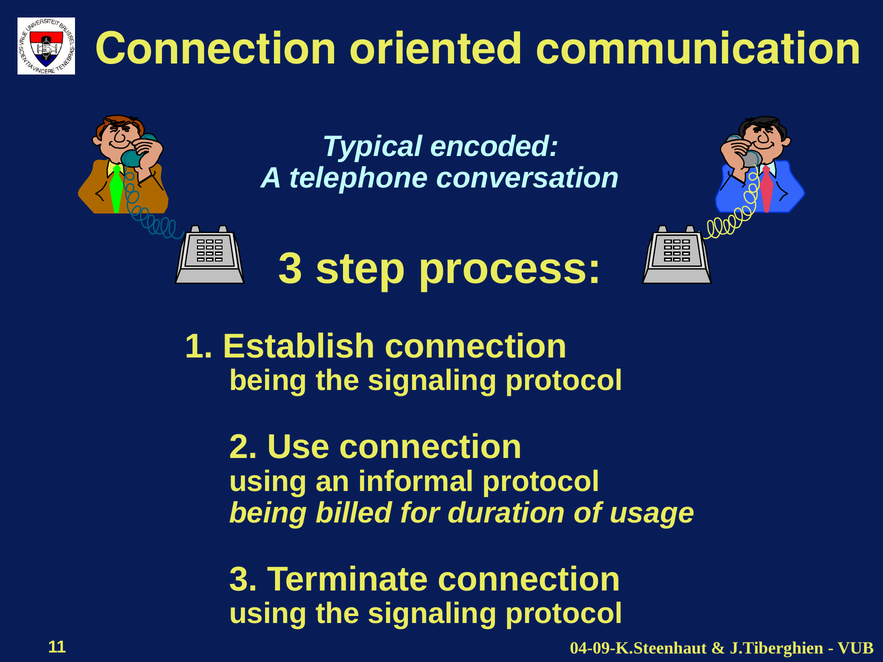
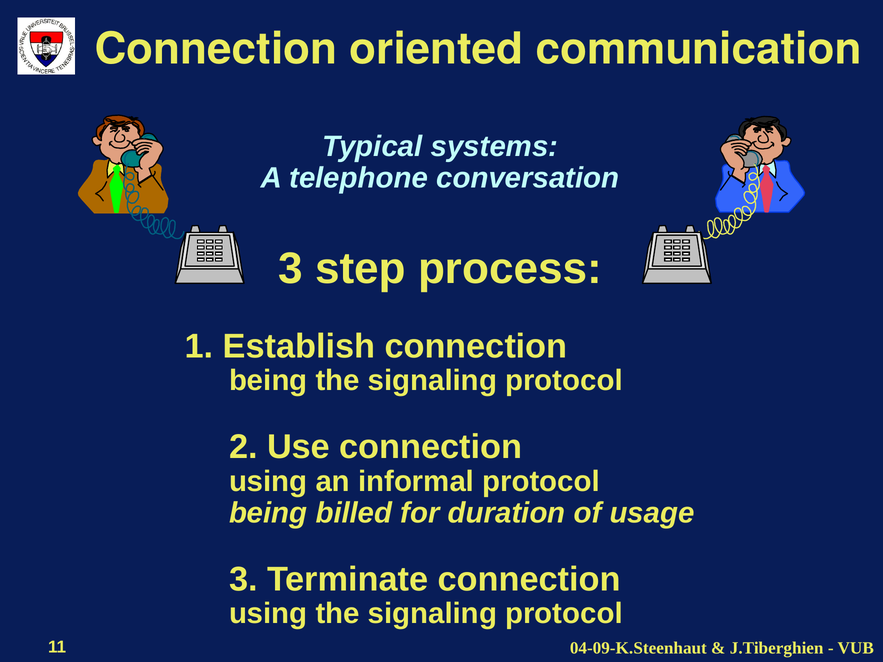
encoded: encoded -> systems (494, 146)
